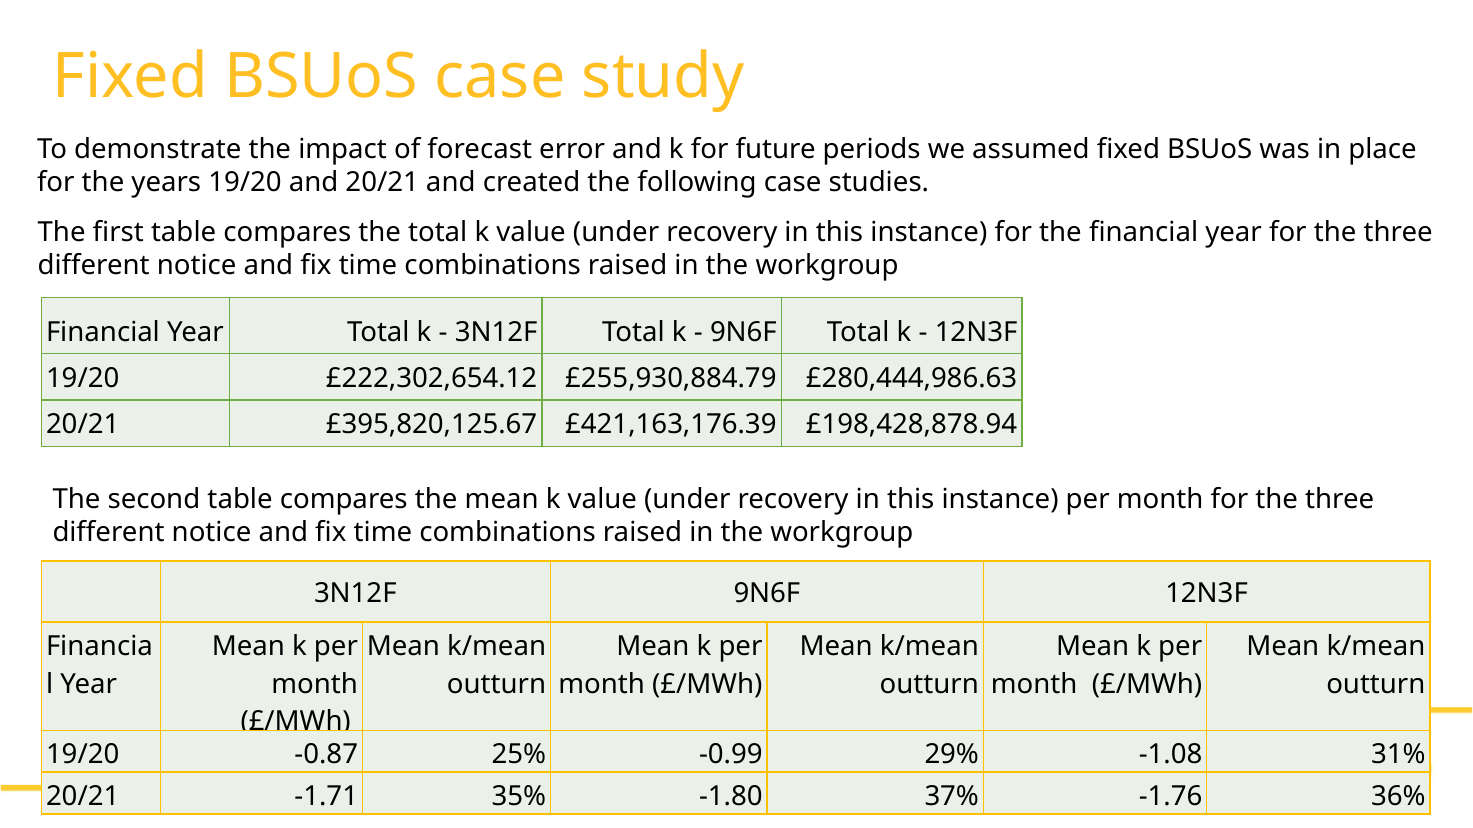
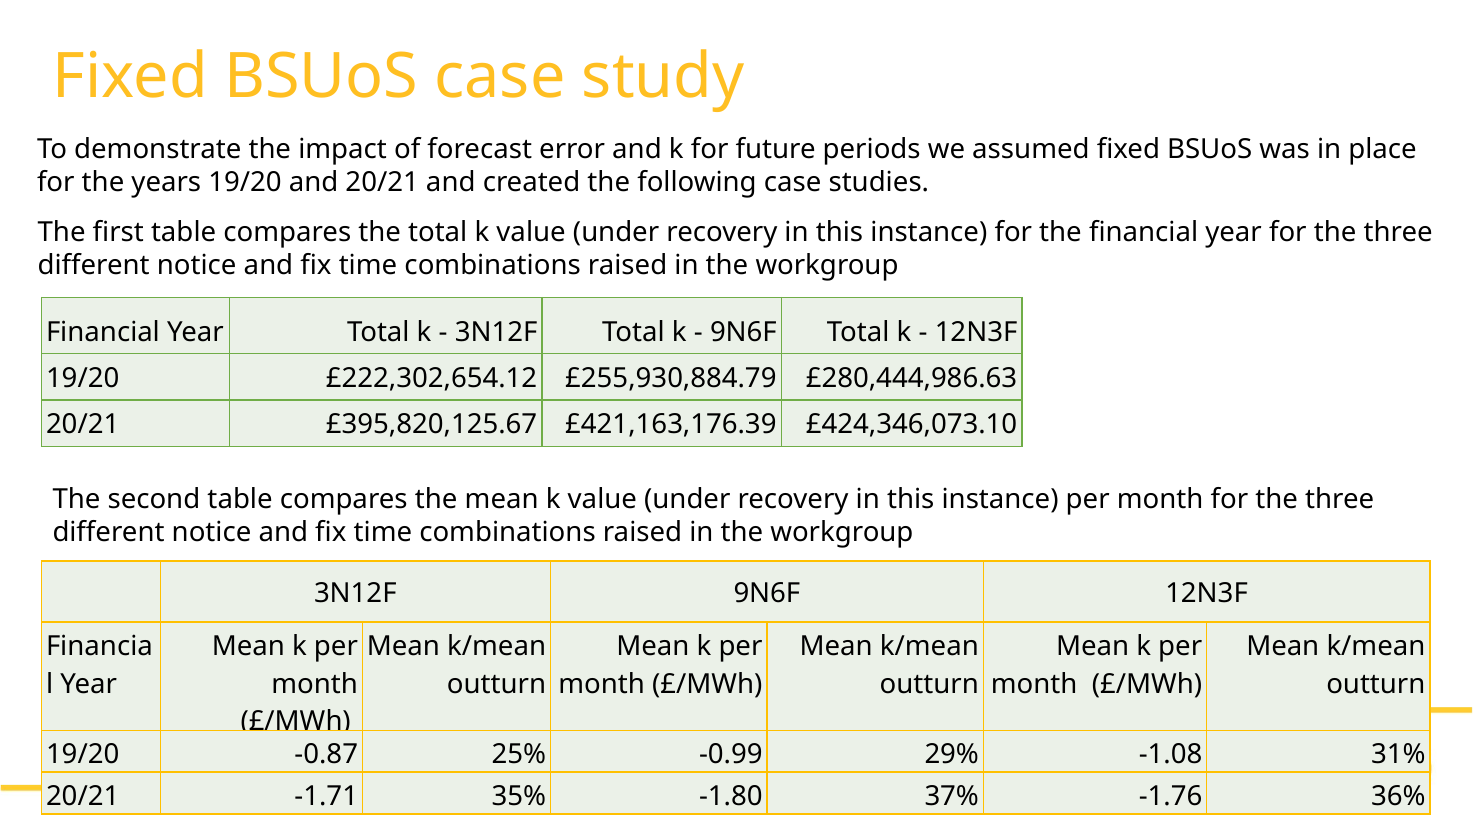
£198,428,878.94: £198,428,878.94 -> £424,346,073.10 (912, 425)
